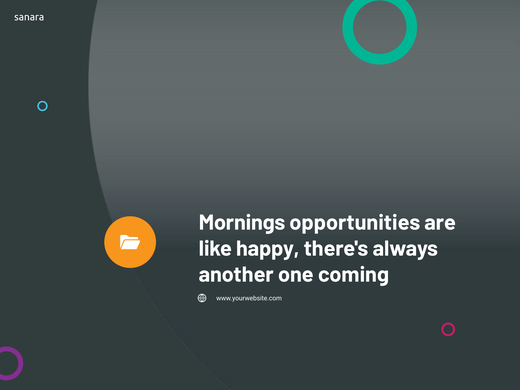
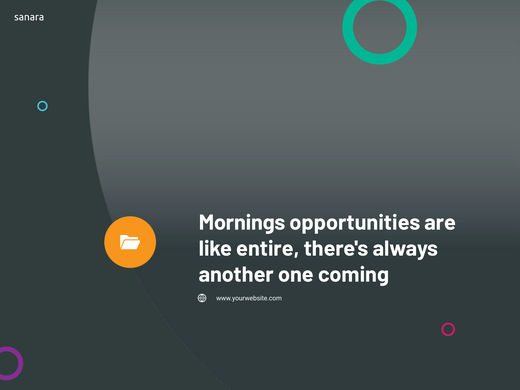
happy: happy -> entire (268, 249)
